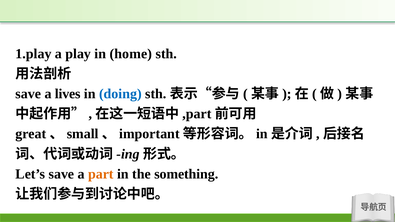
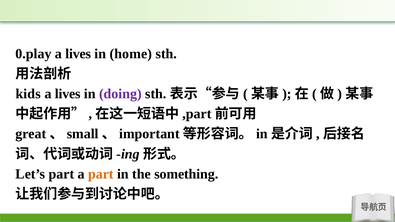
1.play: 1.play -> 0.play (33, 54)
play: play -> lives (78, 54)
save: save -> kids (28, 94)
doing colour: blue -> purple (120, 94)
Let’s save: save -> part (61, 174)
